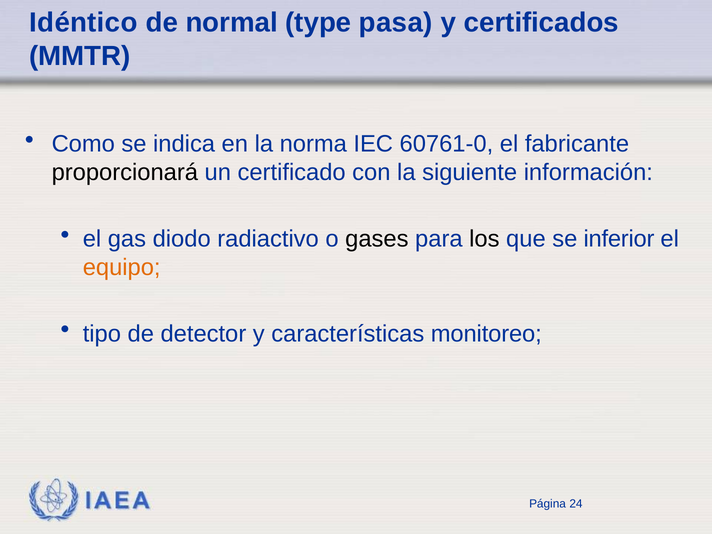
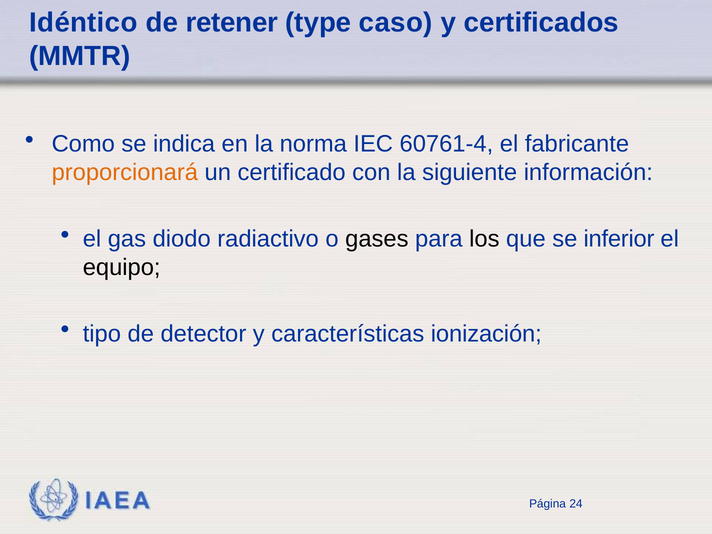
normal: normal -> retener (232, 23)
pasa: pasa -> caso (396, 23)
60761-0: 60761-0 -> 60761-4 (446, 144)
proporcionará colour: black -> orange (125, 173)
equipo colour: orange -> black (122, 267)
monitoreo: monitoreo -> ionización (486, 334)
